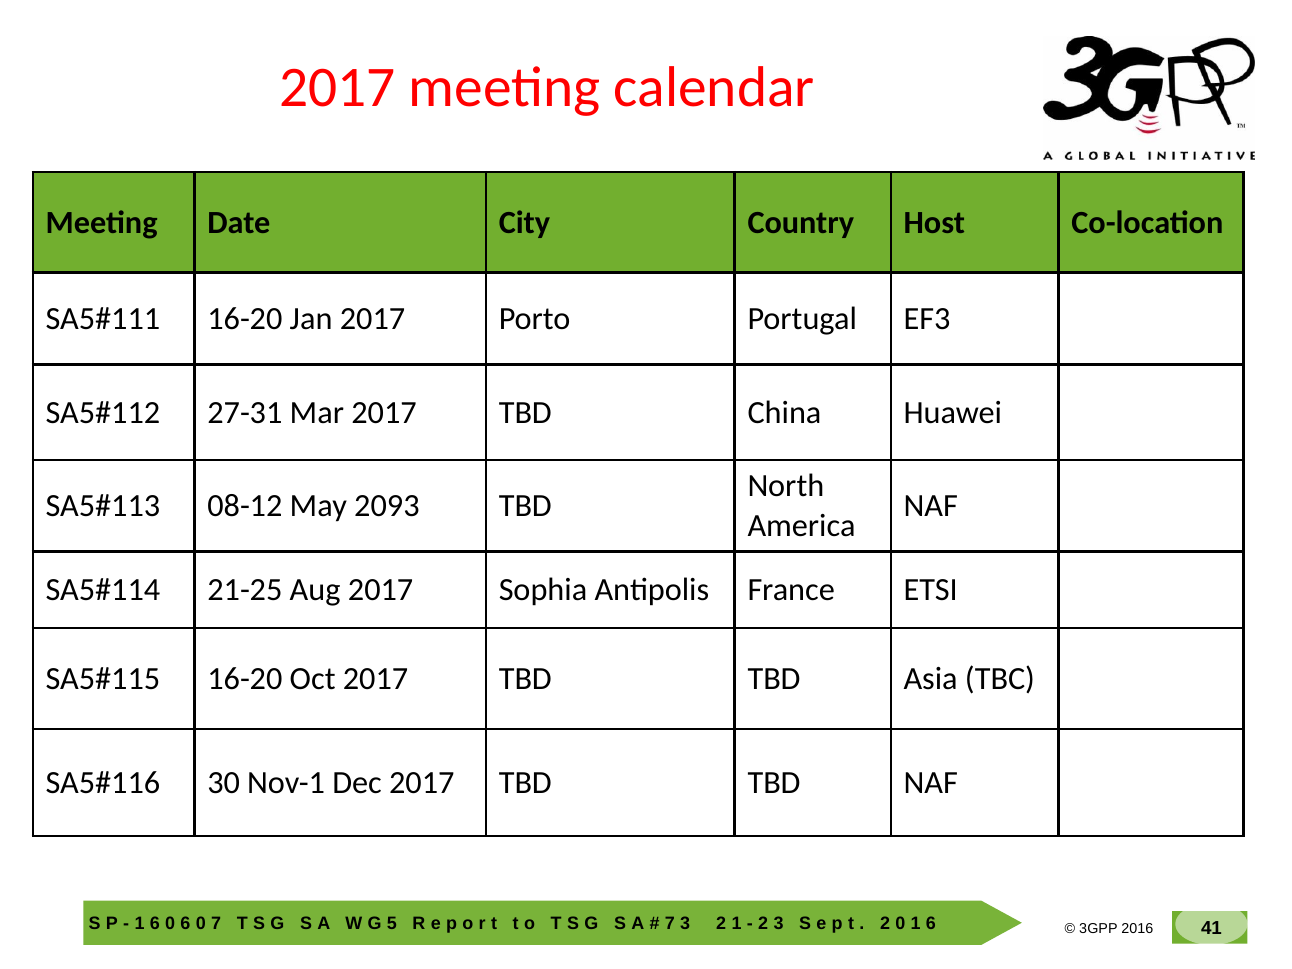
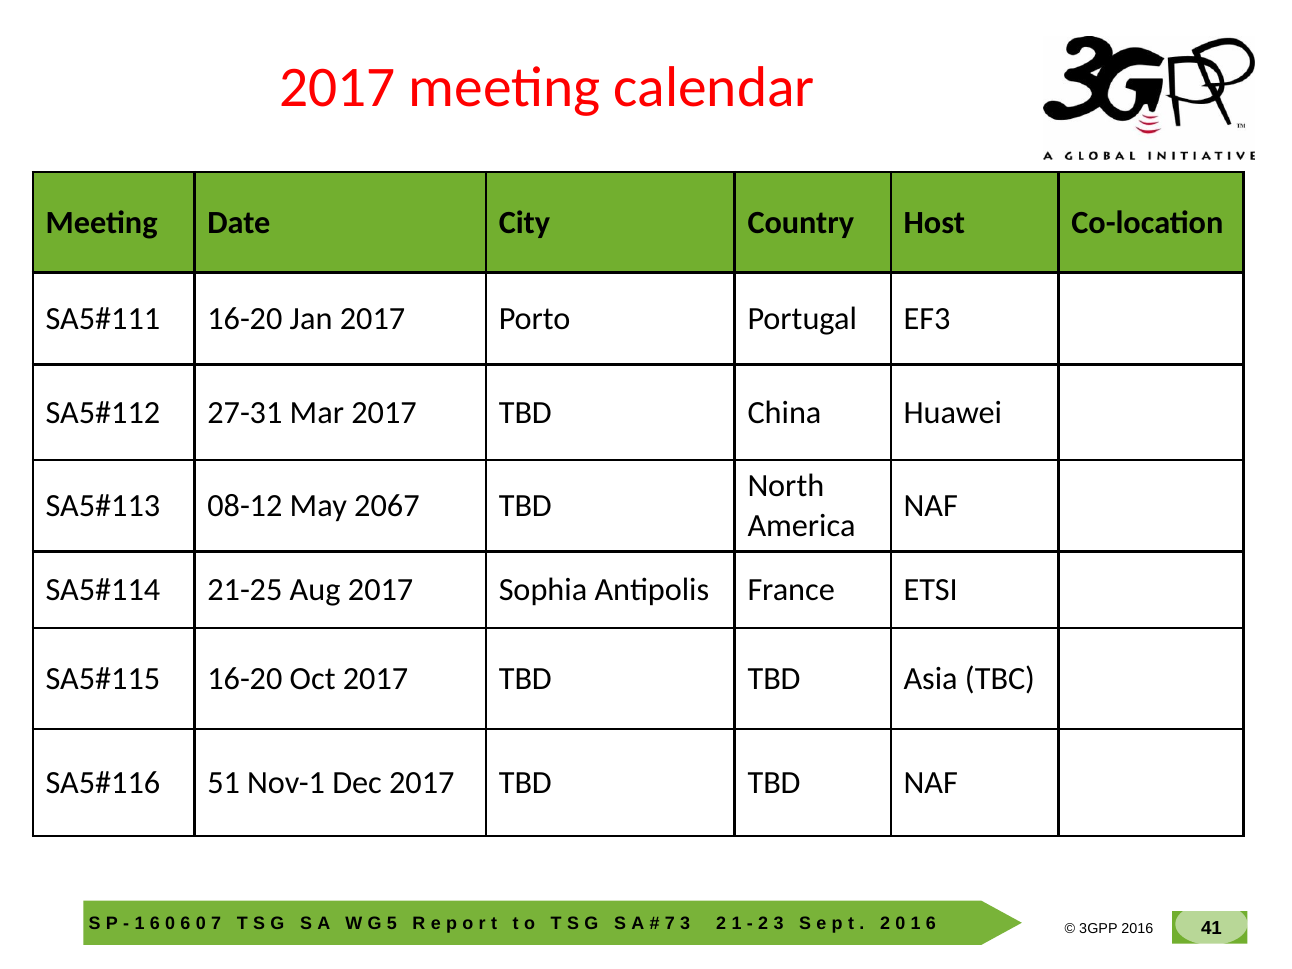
2093: 2093 -> 2067 (387, 506)
30: 30 -> 51 (224, 783)
